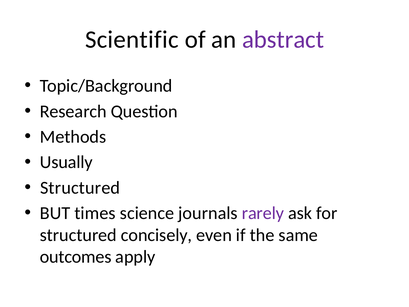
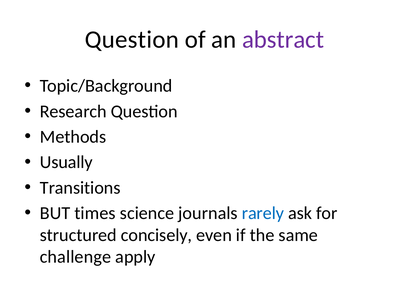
Scientific: Scientific -> Question (132, 40)
Structured: Structured -> Transitions (80, 188)
rarely colour: purple -> blue (263, 213)
outcomes: outcomes -> challenge (75, 257)
